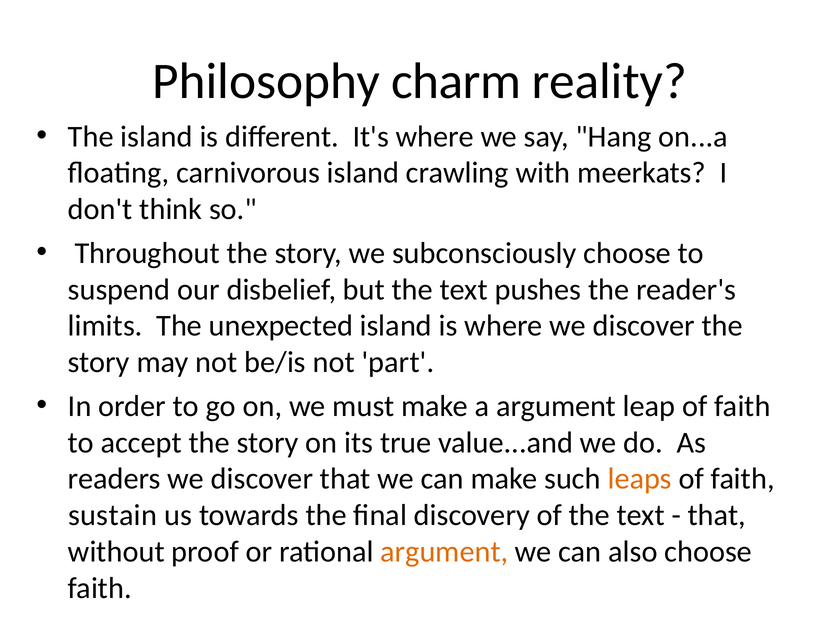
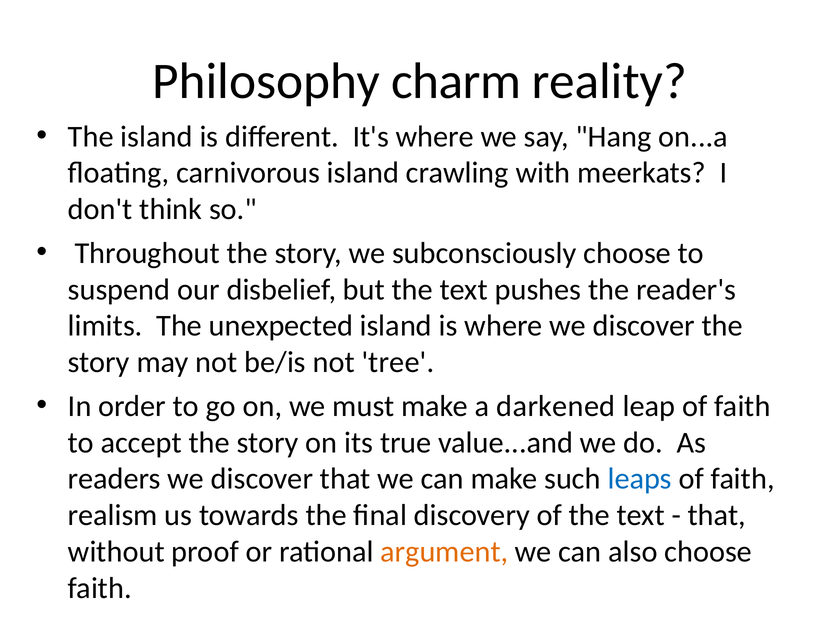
part: part -> tree (398, 362)
a argument: argument -> darkened (556, 406)
leaps colour: orange -> blue (640, 479)
sustain: sustain -> realism (113, 515)
